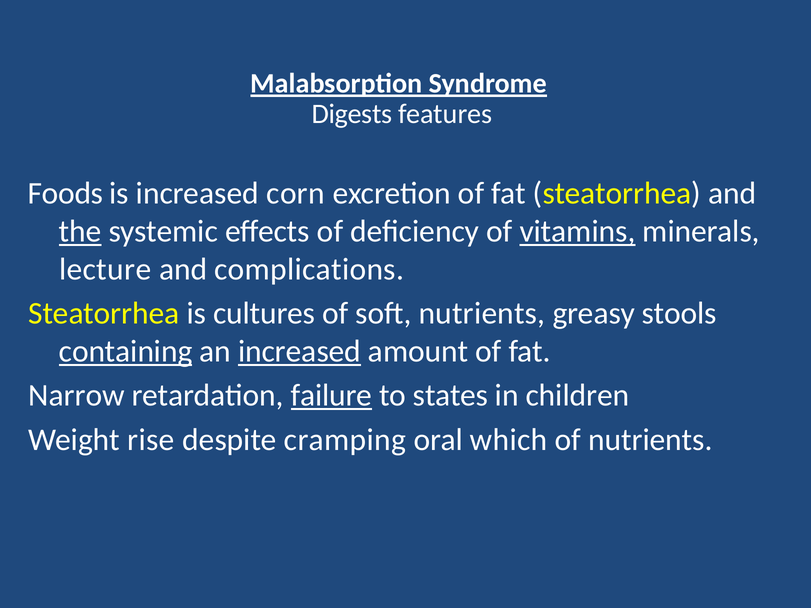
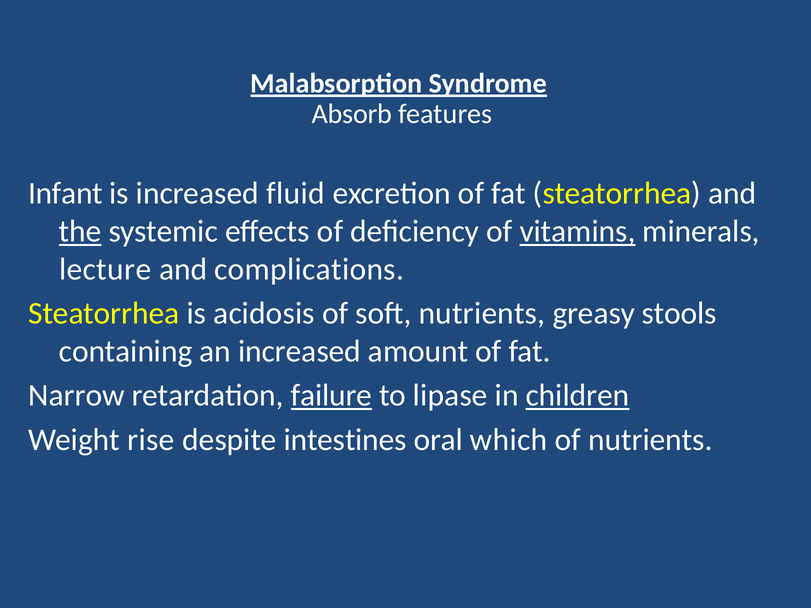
Digests: Digests -> Absorb (352, 114)
Foods: Foods -> Infant (65, 194)
corn: corn -> fluid (296, 194)
cultures: cultures -> acidosis (264, 314)
containing underline: present -> none (126, 351)
increased underline: present -> none (299, 351)
states: states -> lipase (450, 396)
children underline: none -> present (578, 396)
cramping: cramping -> intestines (345, 440)
